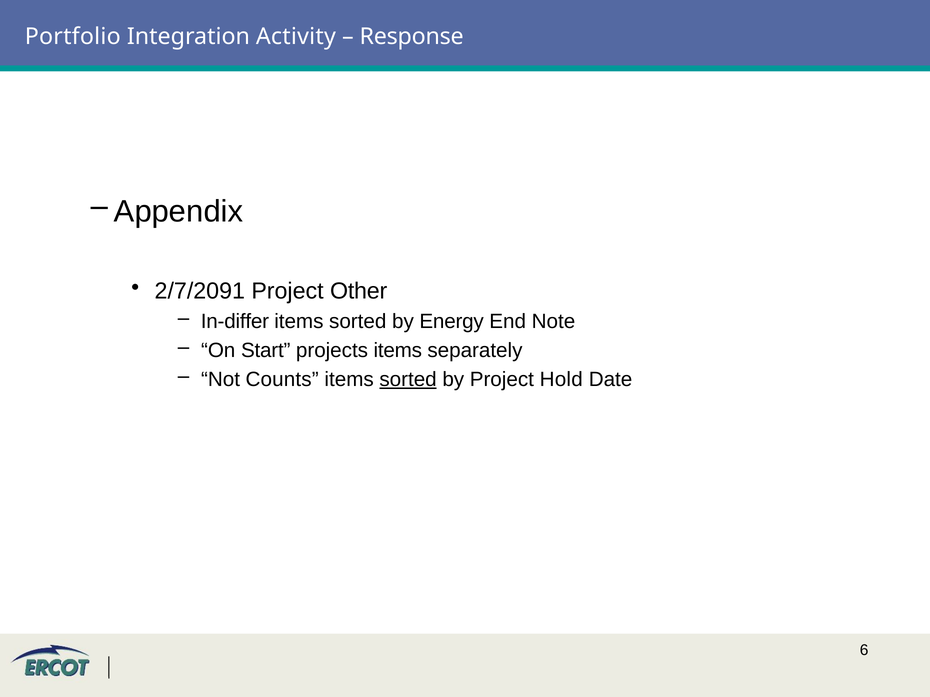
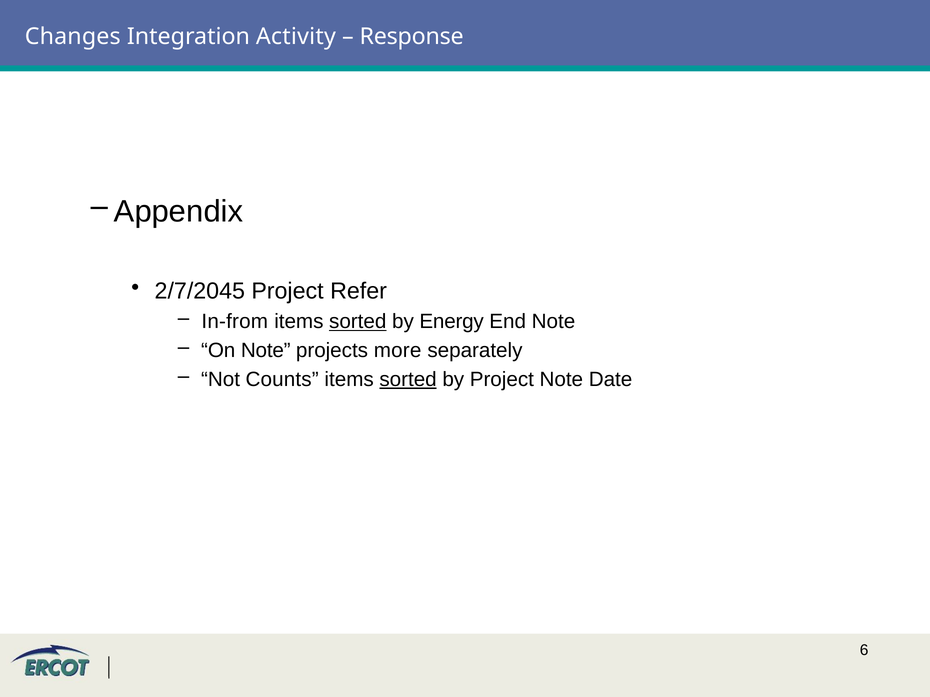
Portfolio: Portfolio -> Changes (73, 36)
2/7/2091: 2/7/2091 -> 2/7/2045 (200, 291)
Other: Other -> Refer (359, 291)
In-differ: In-differ -> In-from (235, 322)
sorted underline: none -> present (358, 322)
On Start: Start -> Note (266, 351)
projects items: items -> more (398, 351)
Project Hold: Hold -> Note (561, 380)
